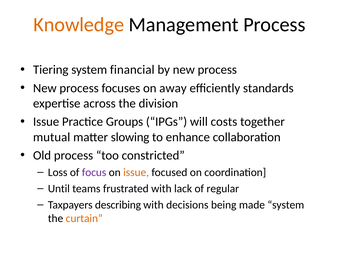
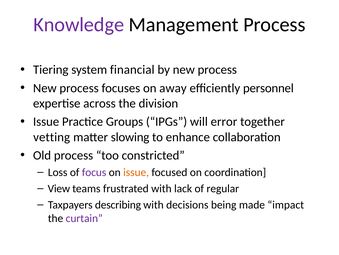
Knowledge colour: orange -> purple (79, 25)
standards: standards -> personnel (268, 88)
costs: costs -> error (224, 121)
mutual: mutual -> vetting (52, 137)
Until: Until -> View (59, 188)
made system: system -> impact (286, 204)
curtain colour: orange -> purple (84, 218)
